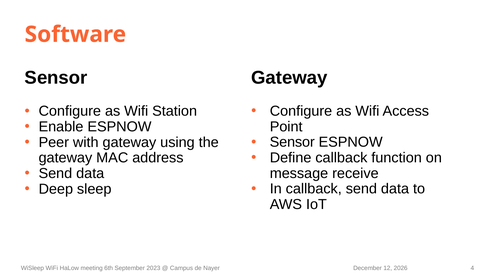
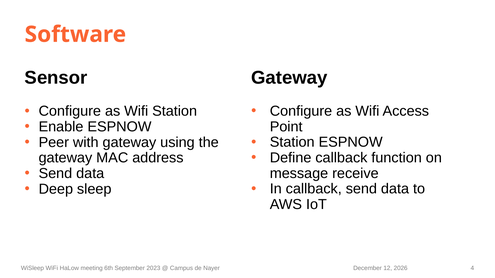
Sensor: Sensor -> Station (292, 142)
